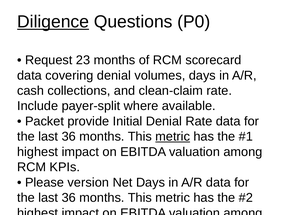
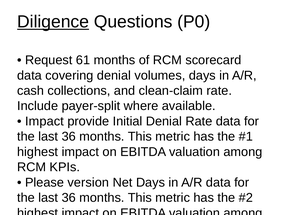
23: 23 -> 61 (83, 60)
Packet: Packet -> Impact (44, 121)
metric underline: present -> none (173, 136)
